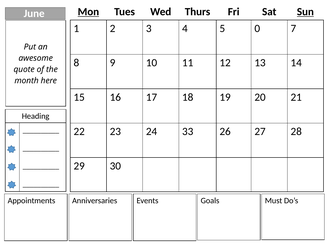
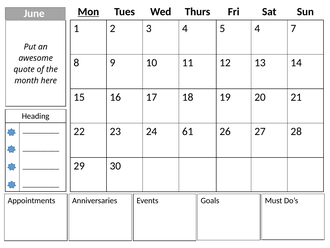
Sun underline: present -> none (305, 12)
5 0: 0 -> 4 (257, 28)
33: 33 -> 61 (188, 131)
